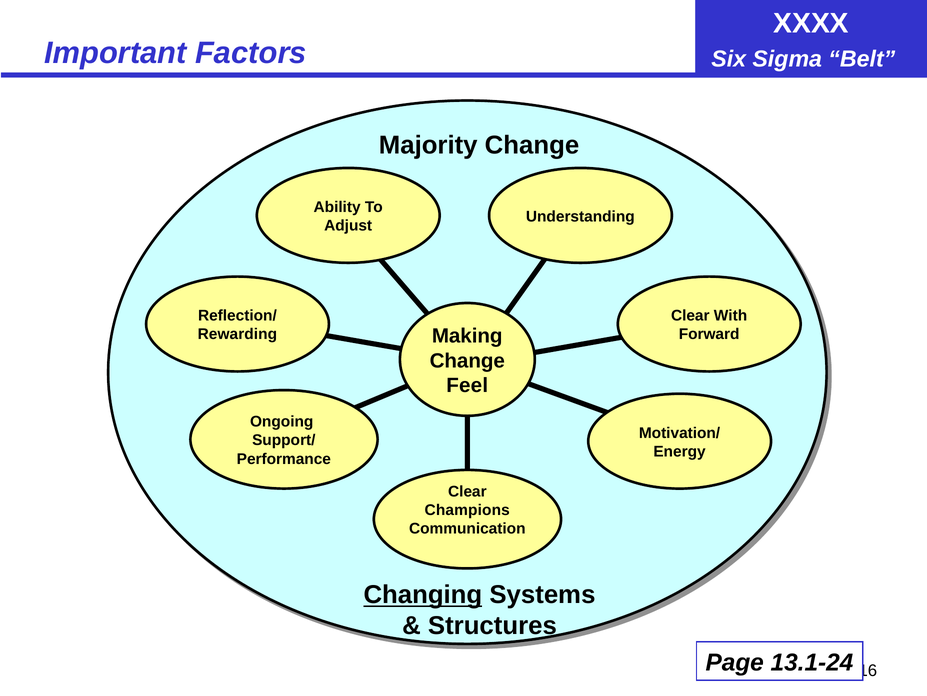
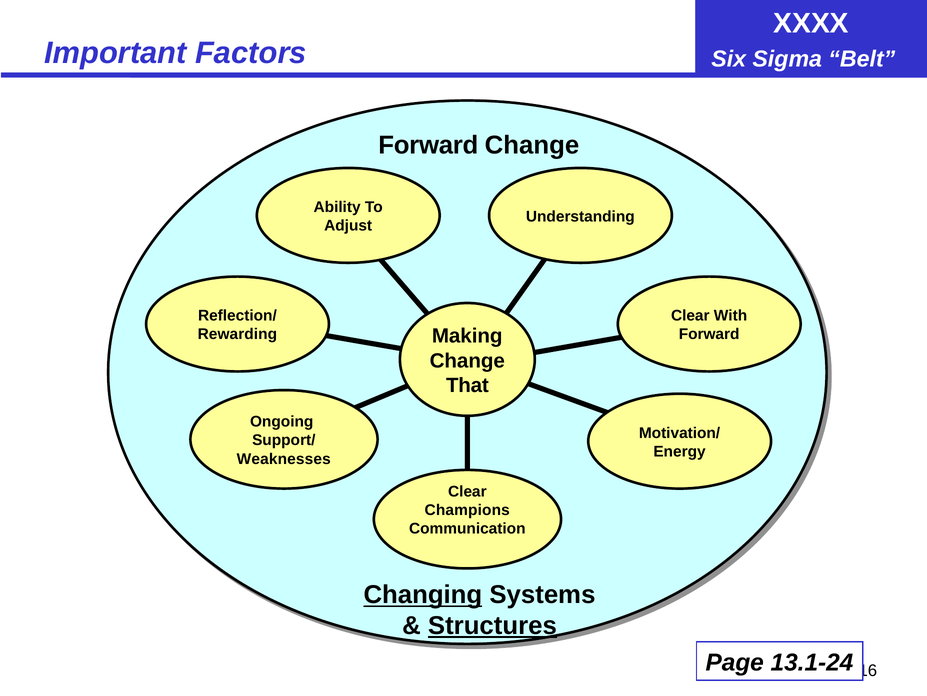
Majority: Majority -> Forward (428, 145)
Feel: Feel -> That (467, 385)
Performance: Performance -> Weaknesses (284, 458)
Structures underline: none -> present (492, 625)
